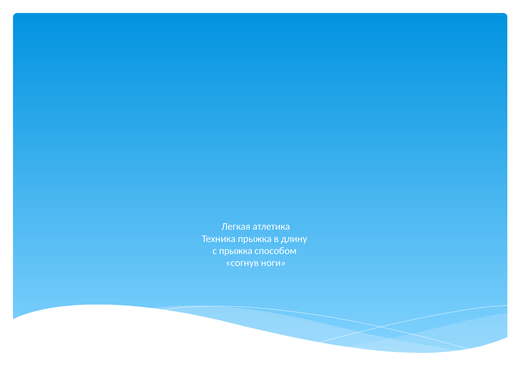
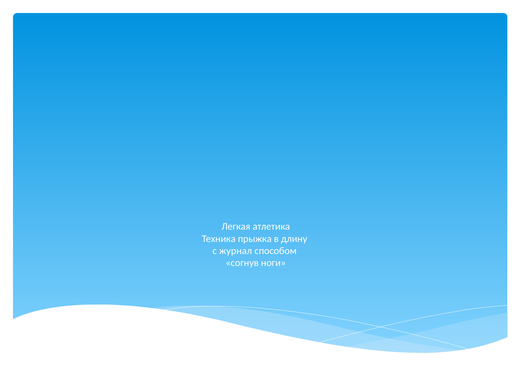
с прыжка: прыжка -> журнал (236, 251)
